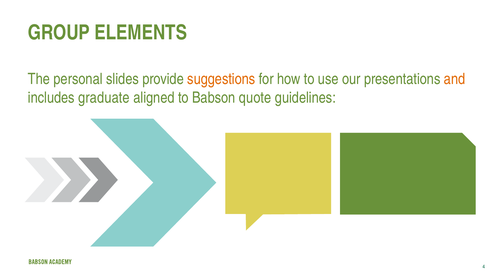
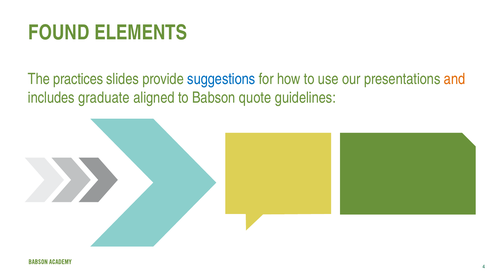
GROUP: GROUP -> FOUND (59, 33)
personal: personal -> practices (78, 79)
suggestions colour: orange -> blue (221, 79)
